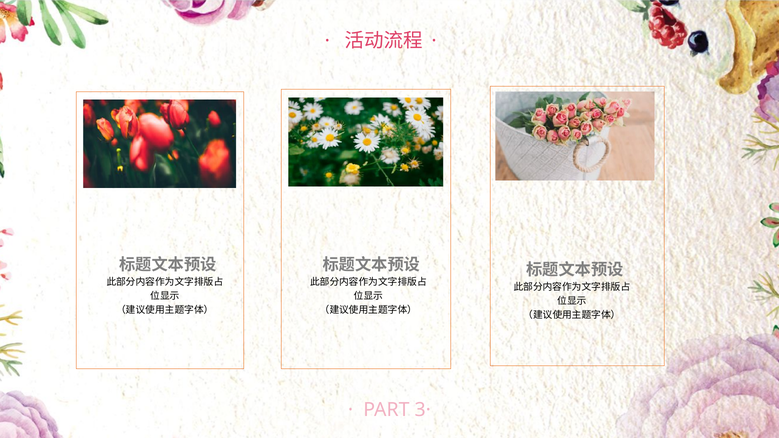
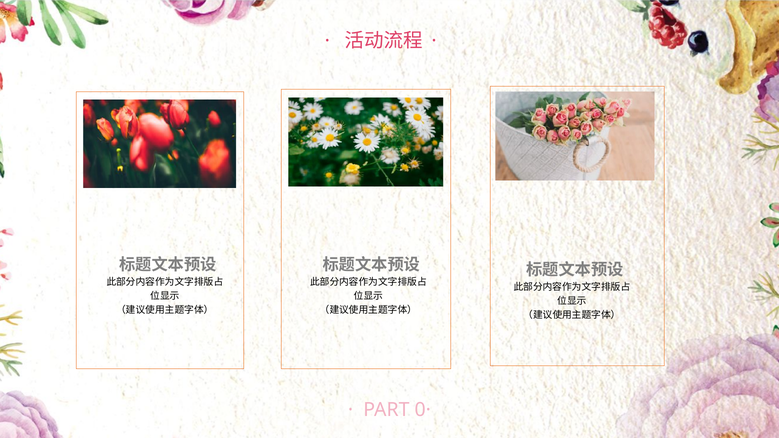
3·: 3· -> 0· (423, 410)
